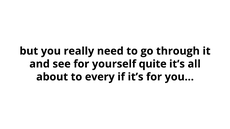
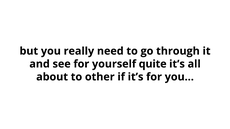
every: every -> other (100, 77)
